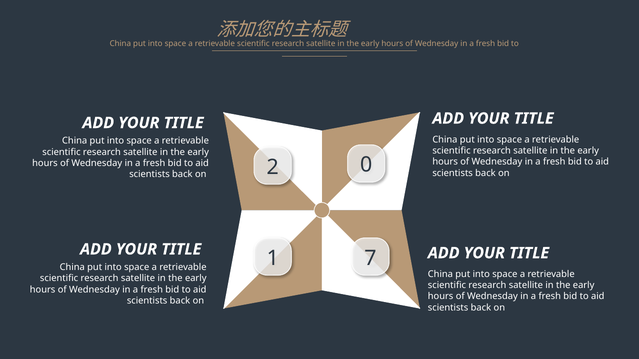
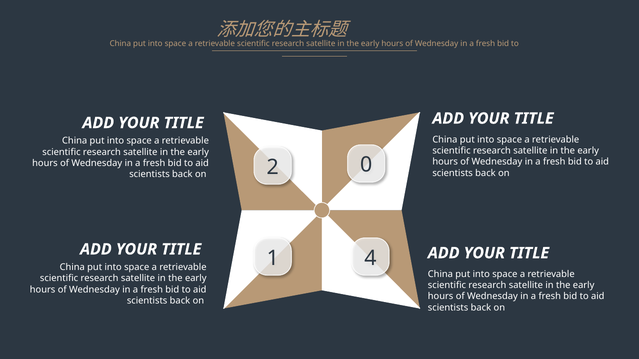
7: 7 -> 4 (370, 258)
